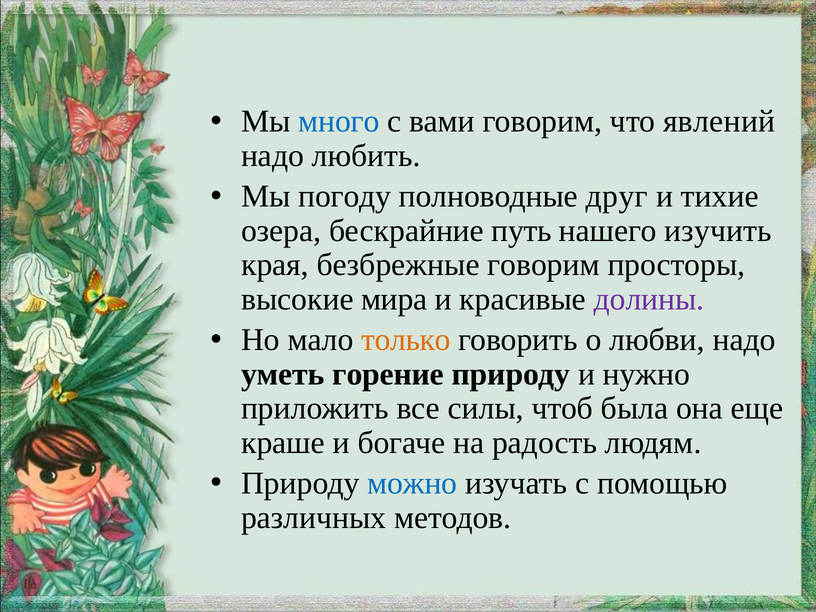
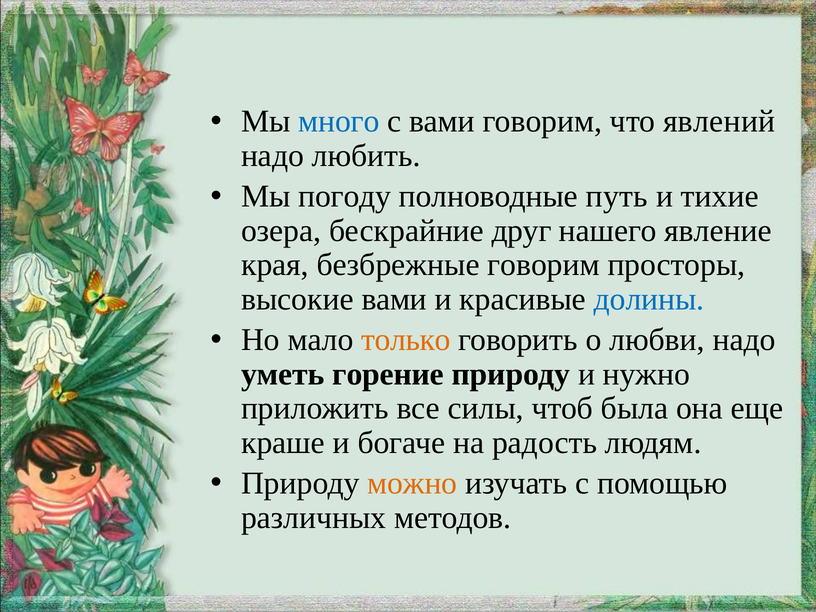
друг: друг -> путь (617, 196)
путь: путь -> друг (522, 231)
изучить: изучить -> явление (718, 231)
высокие мира: мира -> вами (394, 299)
долины colour: purple -> blue (649, 299)
можно colour: blue -> orange (412, 483)
